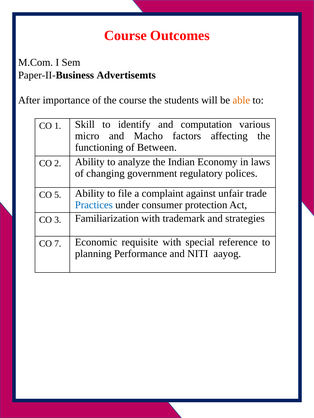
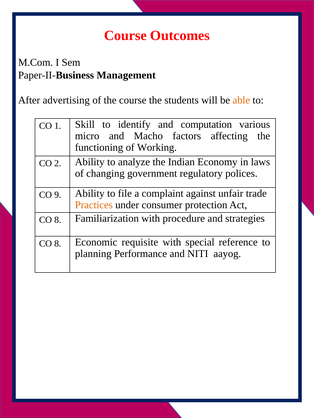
Advertisemts: Advertisemts -> Management (126, 75)
importance: importance -> advertising (66, 100)
Between: Between -> Working (157, 148)
5: 5 -> 9 (58, 195)
Practices colour: blue -> orange (94, 205)
3: 3 -> 8 (58, 220)
trademark: trademark -> procedure (184, 219)
7: 7 -> 8 (58, 244)
